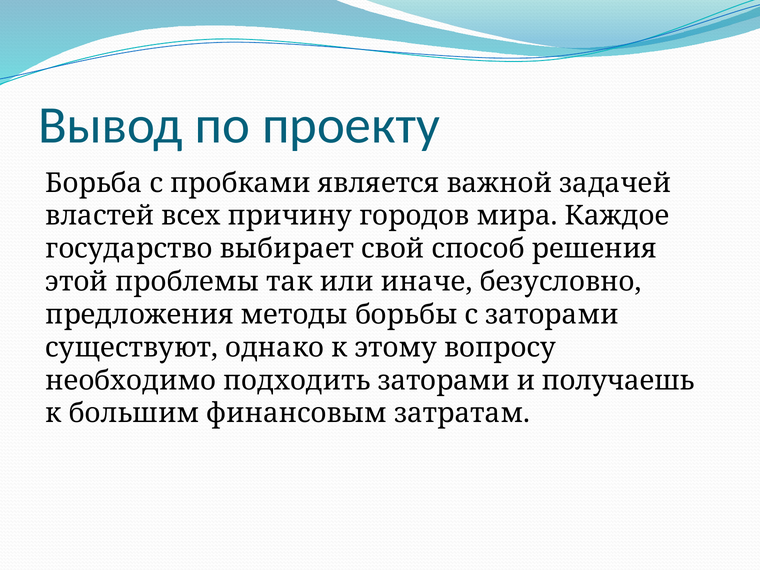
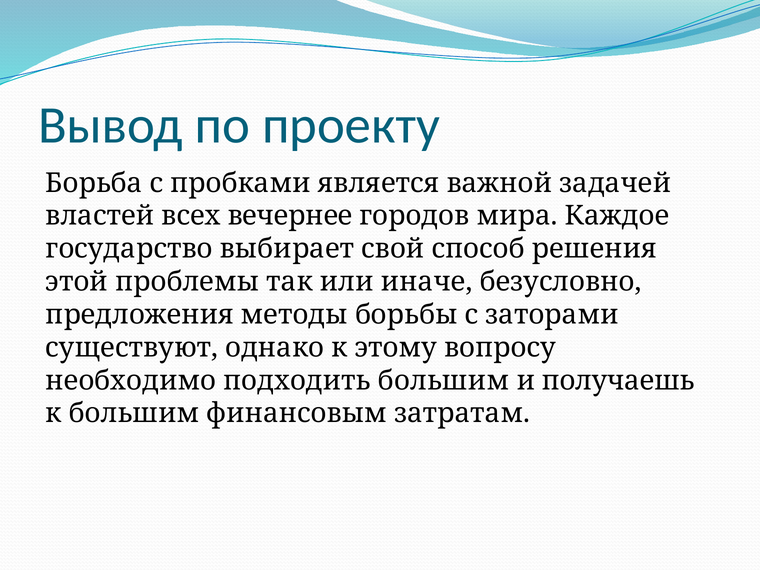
причину: причину -> вечернее (290, 216)
подходить заторами: заторами -> большим (444, 380)
